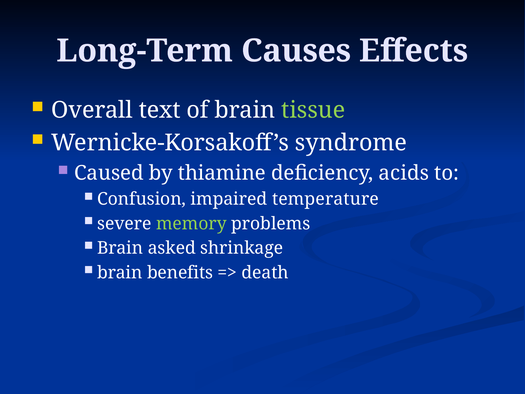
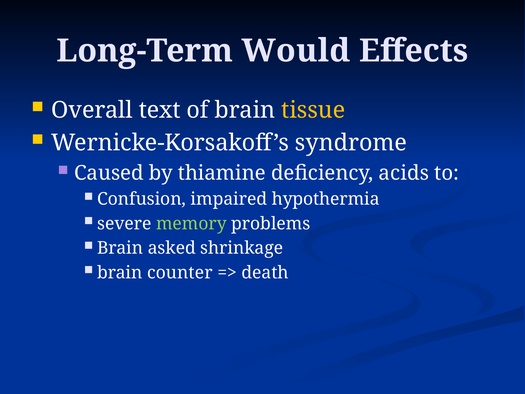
Causes: Causes -> Would (296, 51)
tissue colour: light green -> yellow (313, 110)
temperature: temperature -> hypothermia (326, 199)
benefits: benefits -> counter (180, 272)
